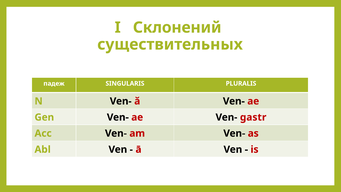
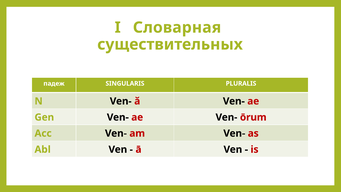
Склонений: Склонений -> Словарная (177, 27)
gastr: gastr -> ōrum (253, 117)
